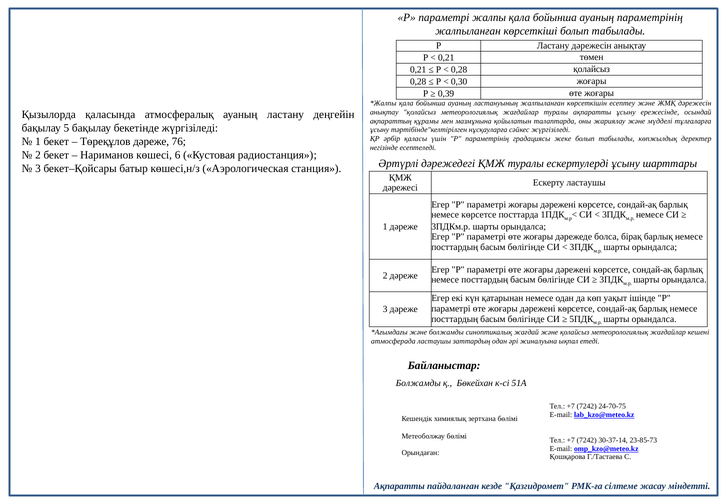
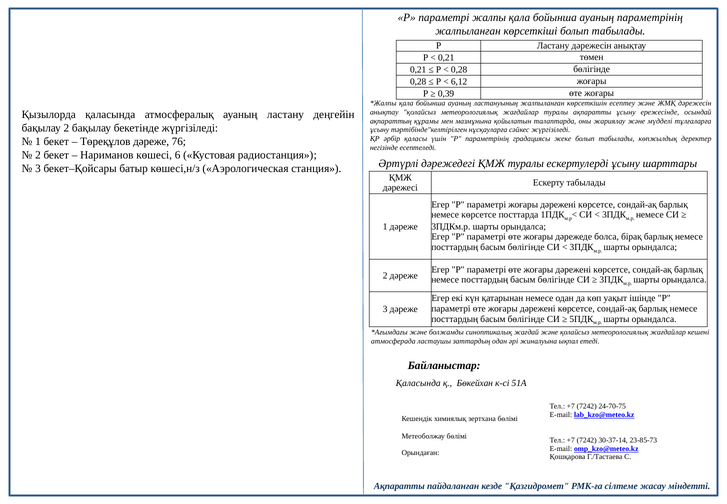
0,28 қолайсыз: қолайсыз -> бөлігінде (592, 69)
0,30: 0,30 -> 6,12 (459, 82)
бақылау 5: 5 -> 2 (66, 128)
Ескерту ластаушы: ластаушы -> табылады (586, 182)
Болжамды: Болжамды -> Қаласында (418, 383)
